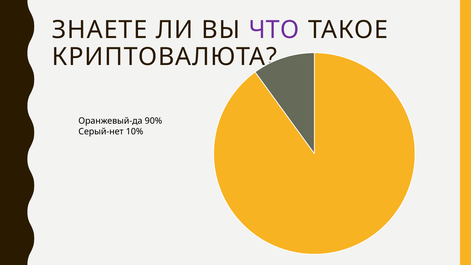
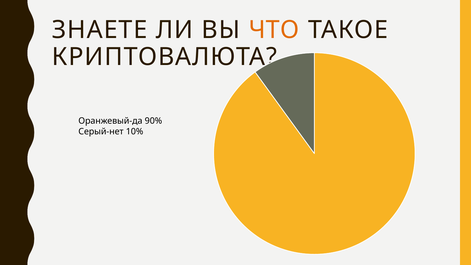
ЧТО colour: purple -> orange (274, 30)
